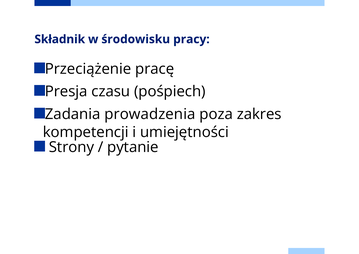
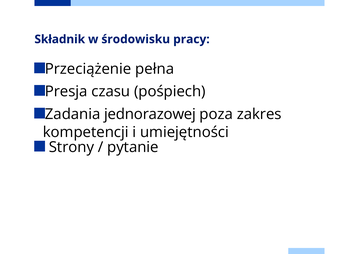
pracę: pracę -> pełna (155, 69)
prowadzenia: prowadzenia -> jednorazowej (150, 114)
